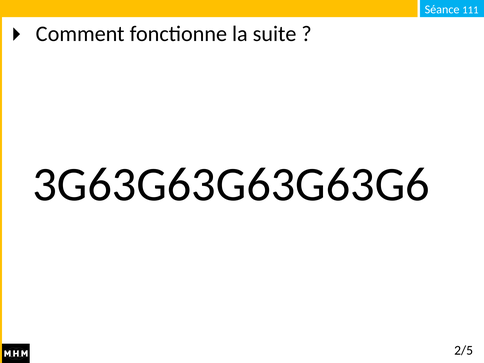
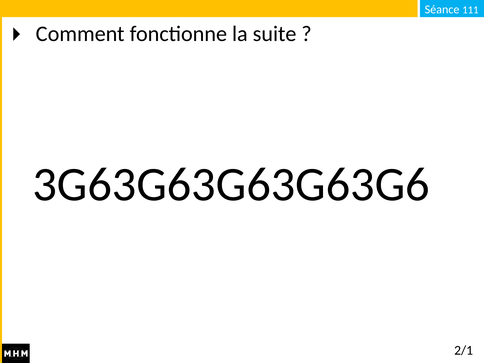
2/5: 2/5 -> 2/1 (464, 351)
